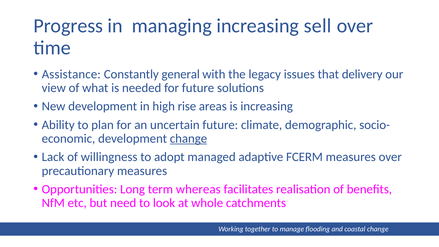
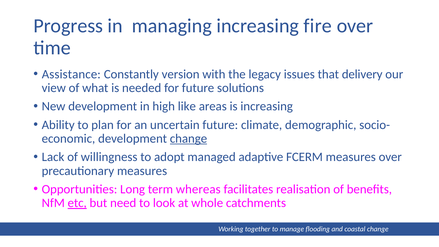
sell: sell -> fire (318, 26)
general: general -> version (181, 74)
rise: rise -> like (187, 106)
etc underline: none -> present (77, 203)
